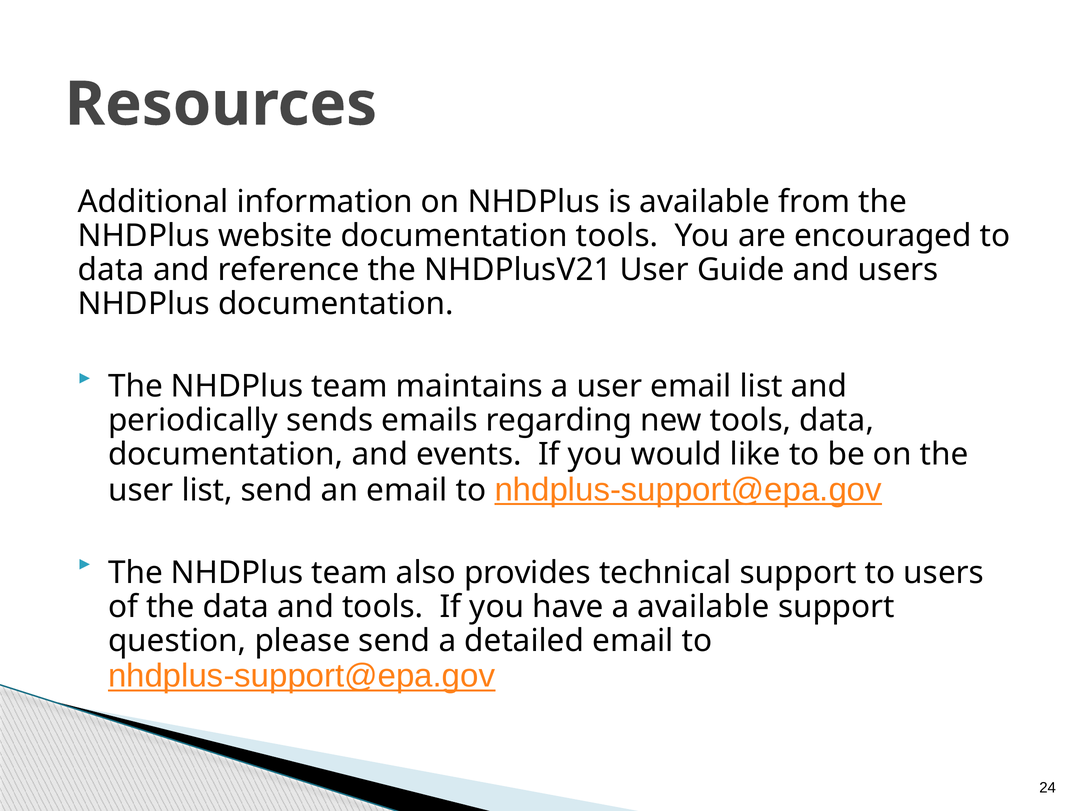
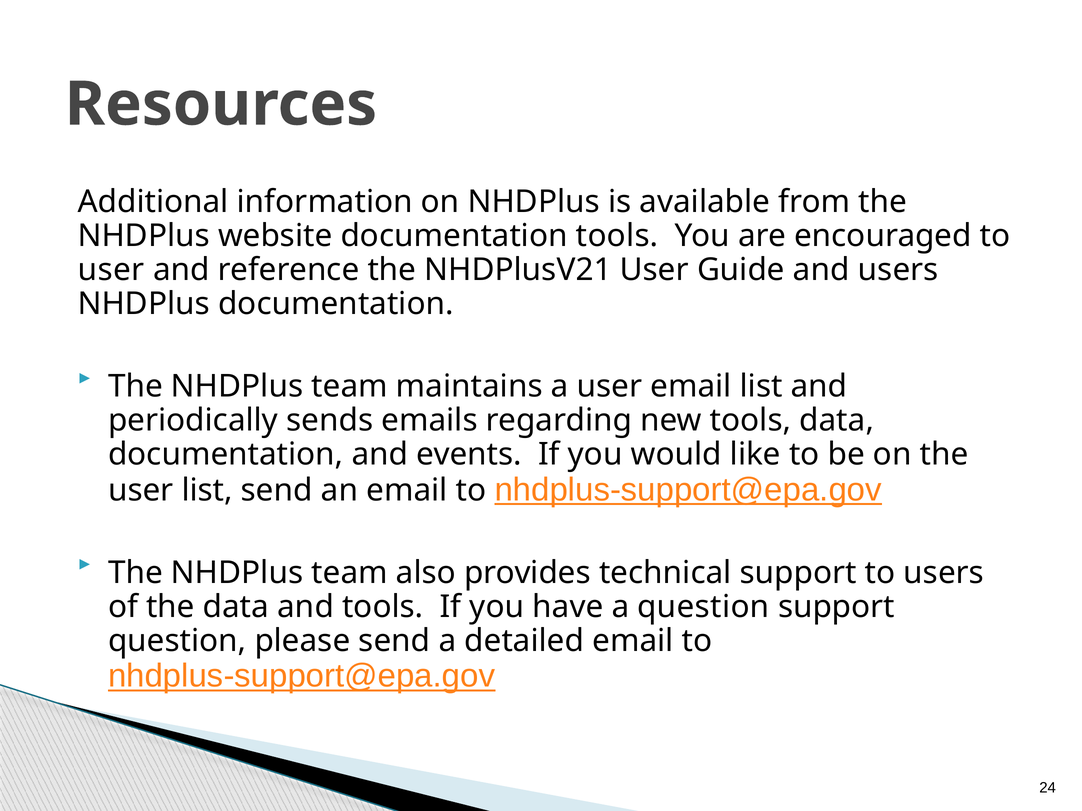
data: data -> user (111, 270)
a available: available -> question (703, 607)
